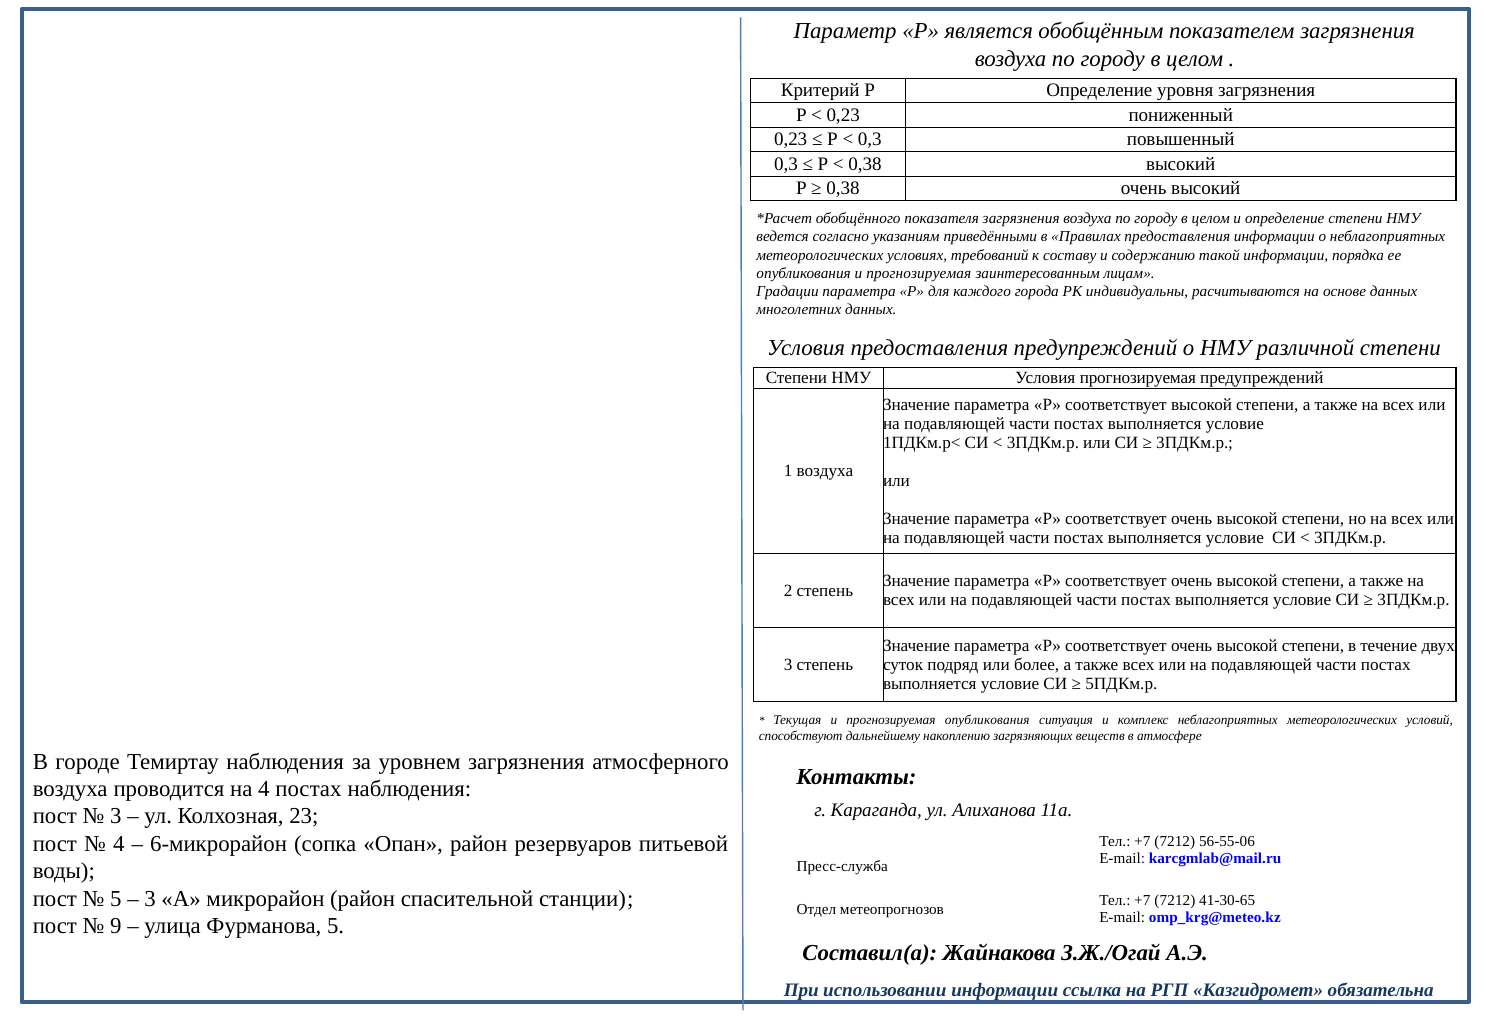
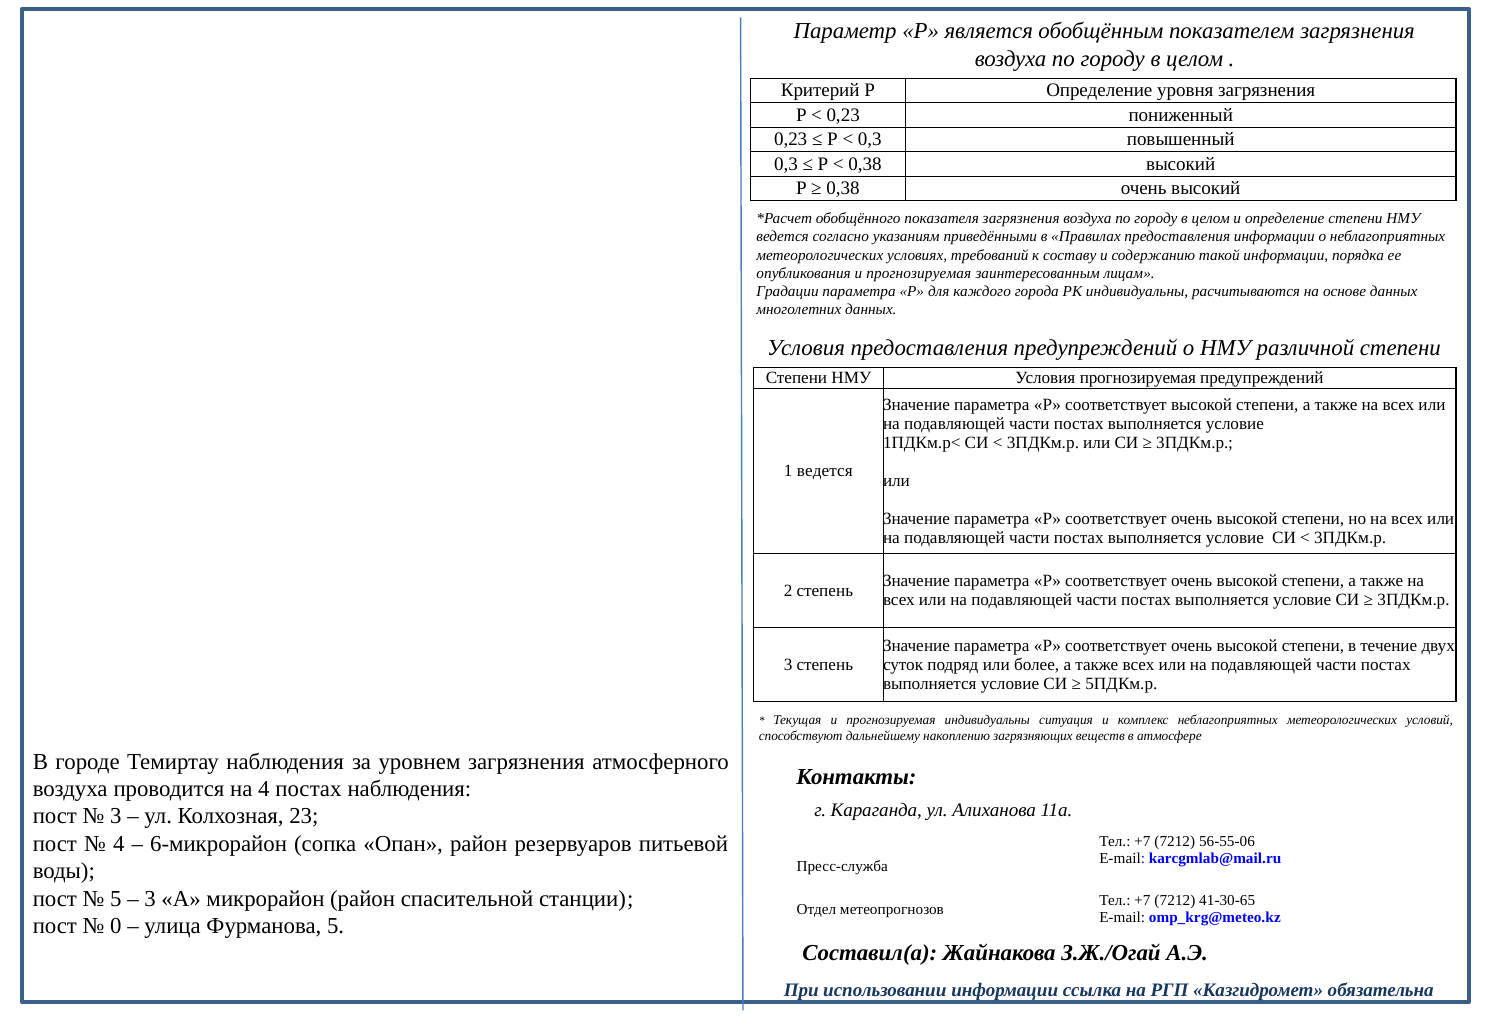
1 воздуха: воздуха -> ведется (825, 471)
прогнозируемая опубликования: опубликования -> индивидуальны (987, 721)
9: 9 -> 0 (116, 927)
